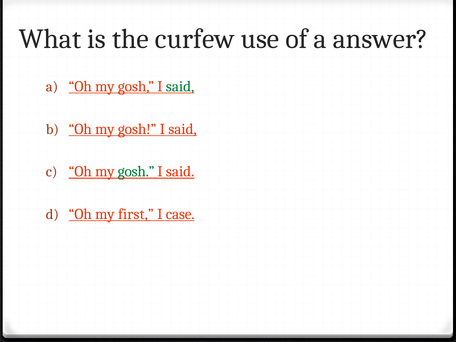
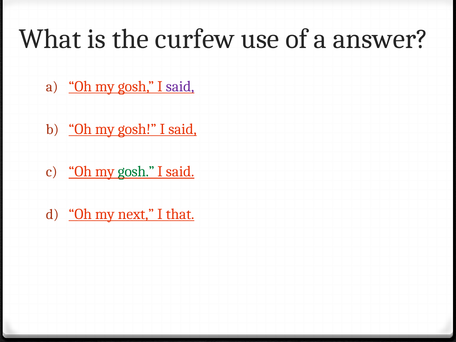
said colour: green -> purple (180, 87)
first: first -> next (136, 214)
case: case -> that (180, 214)
